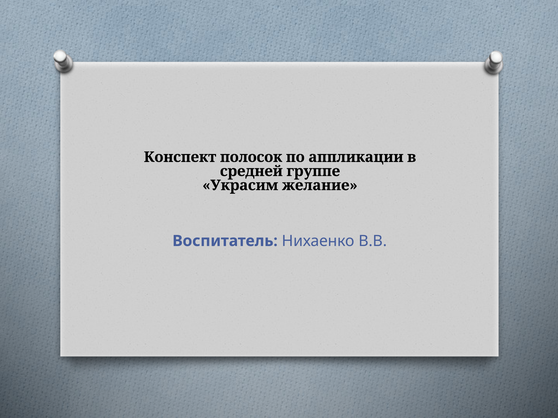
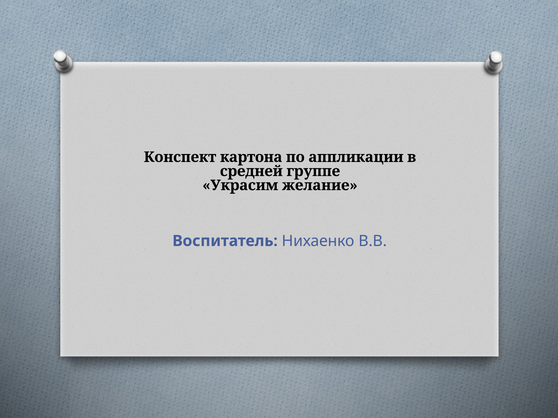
полосок: полосок -> картона (251, 157)
